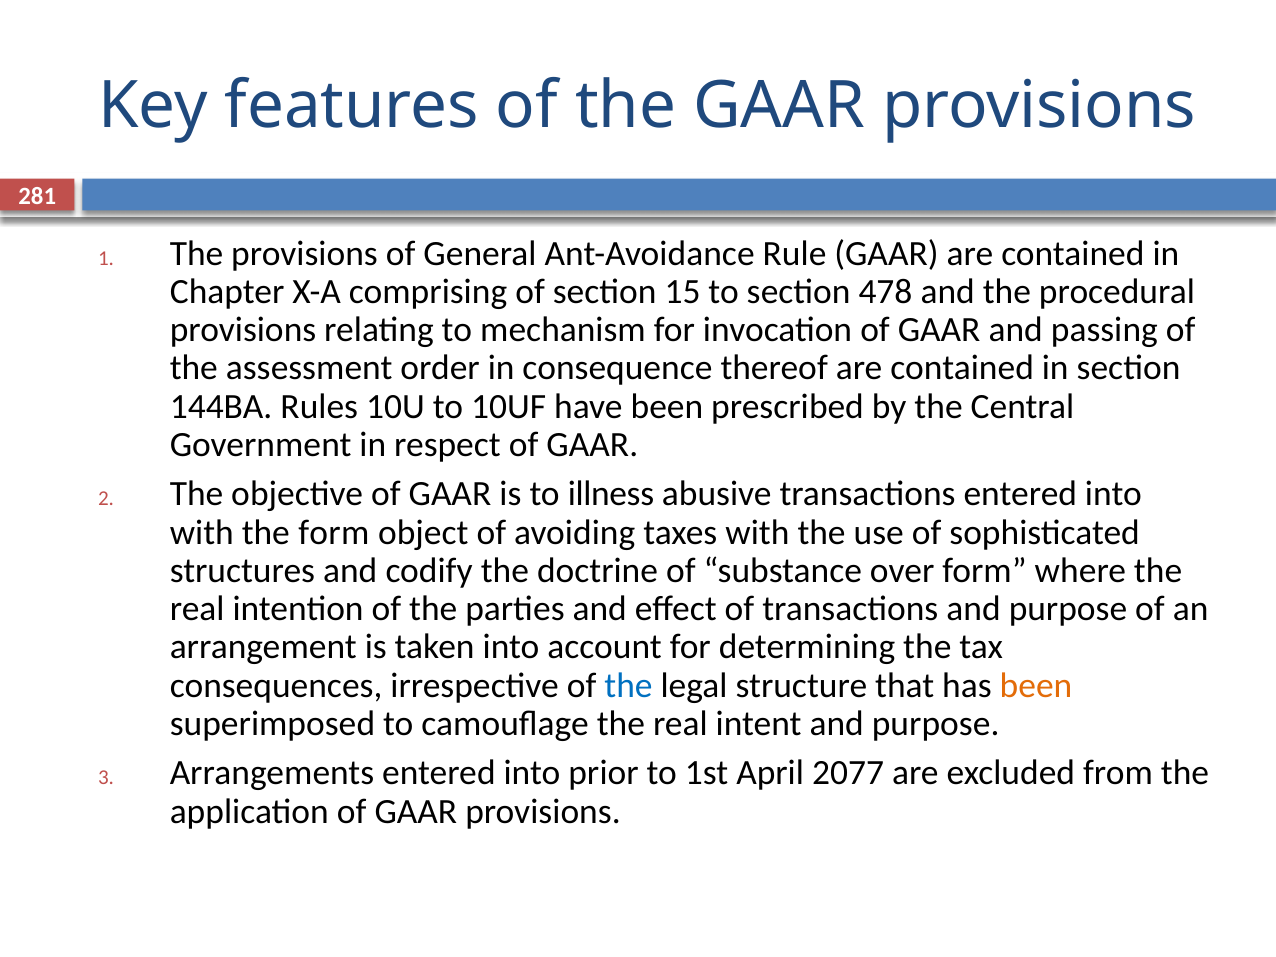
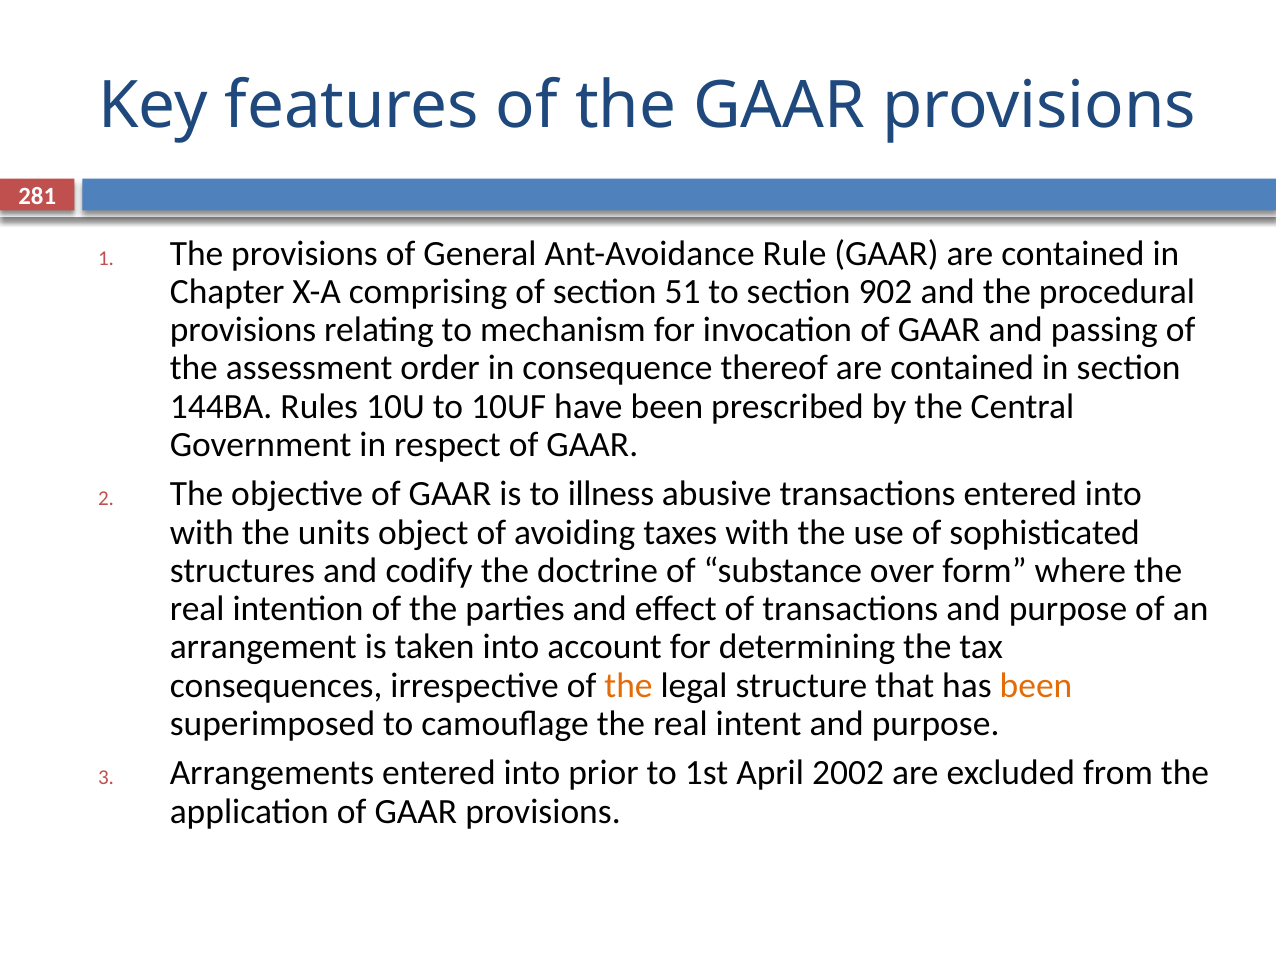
15: 15 -> 51 (682, 292)
478: 478 -> 902 (885, 292)
the form: form -> units (334, 532)
the colour: blue -> orange (629, 686)
2077: 2077 -> 2002 (848, 773)
